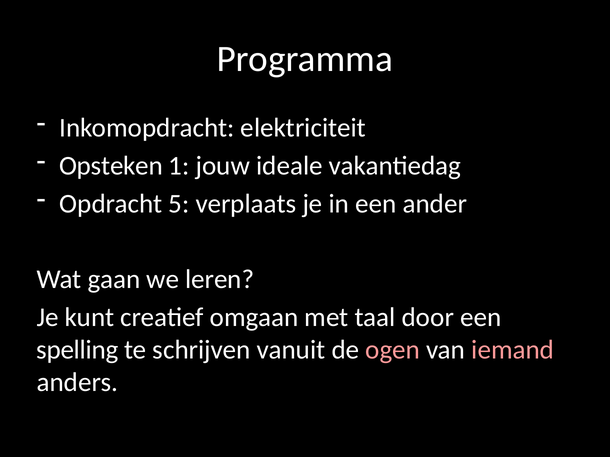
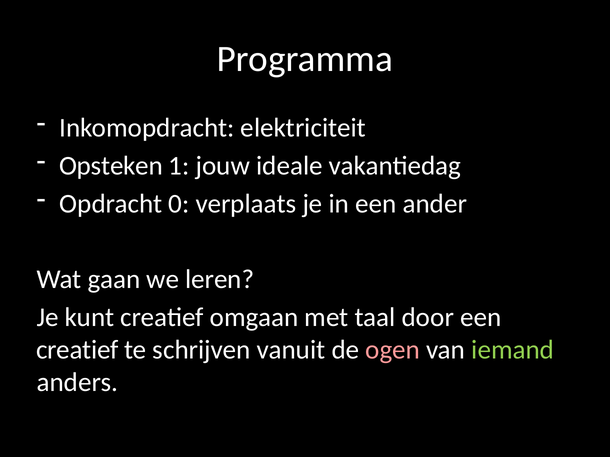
5: 5 -> 0 (179, 204)
spelling: spelling -> creatief (77, 350)
iemand colour: pink -> light green (513, 350)
